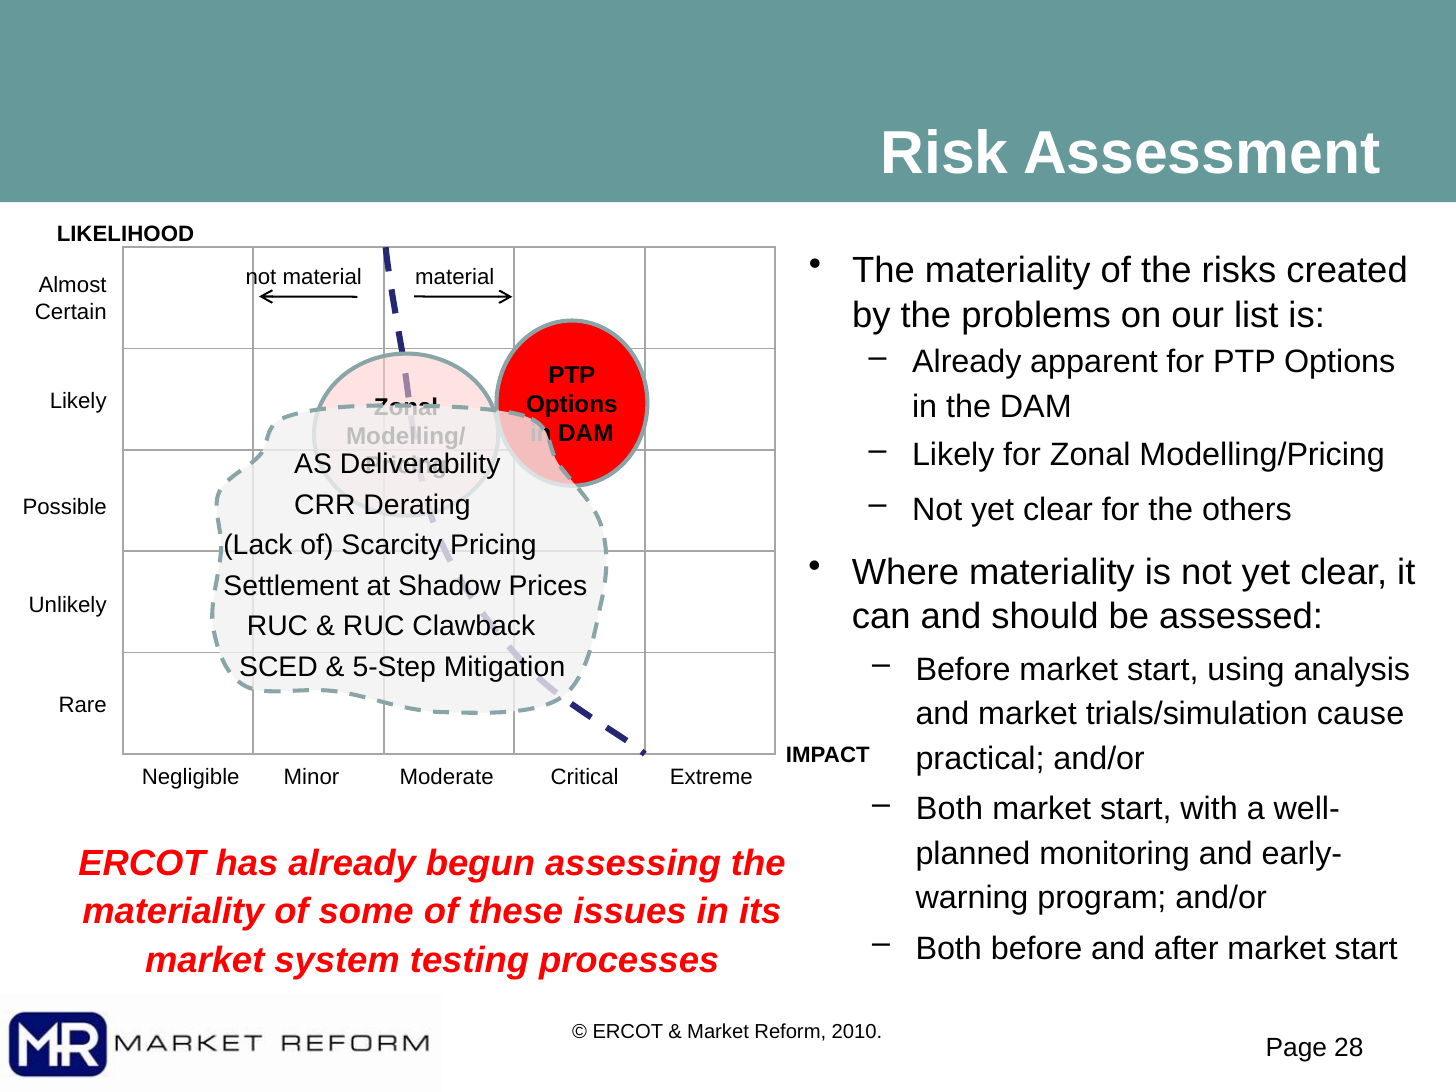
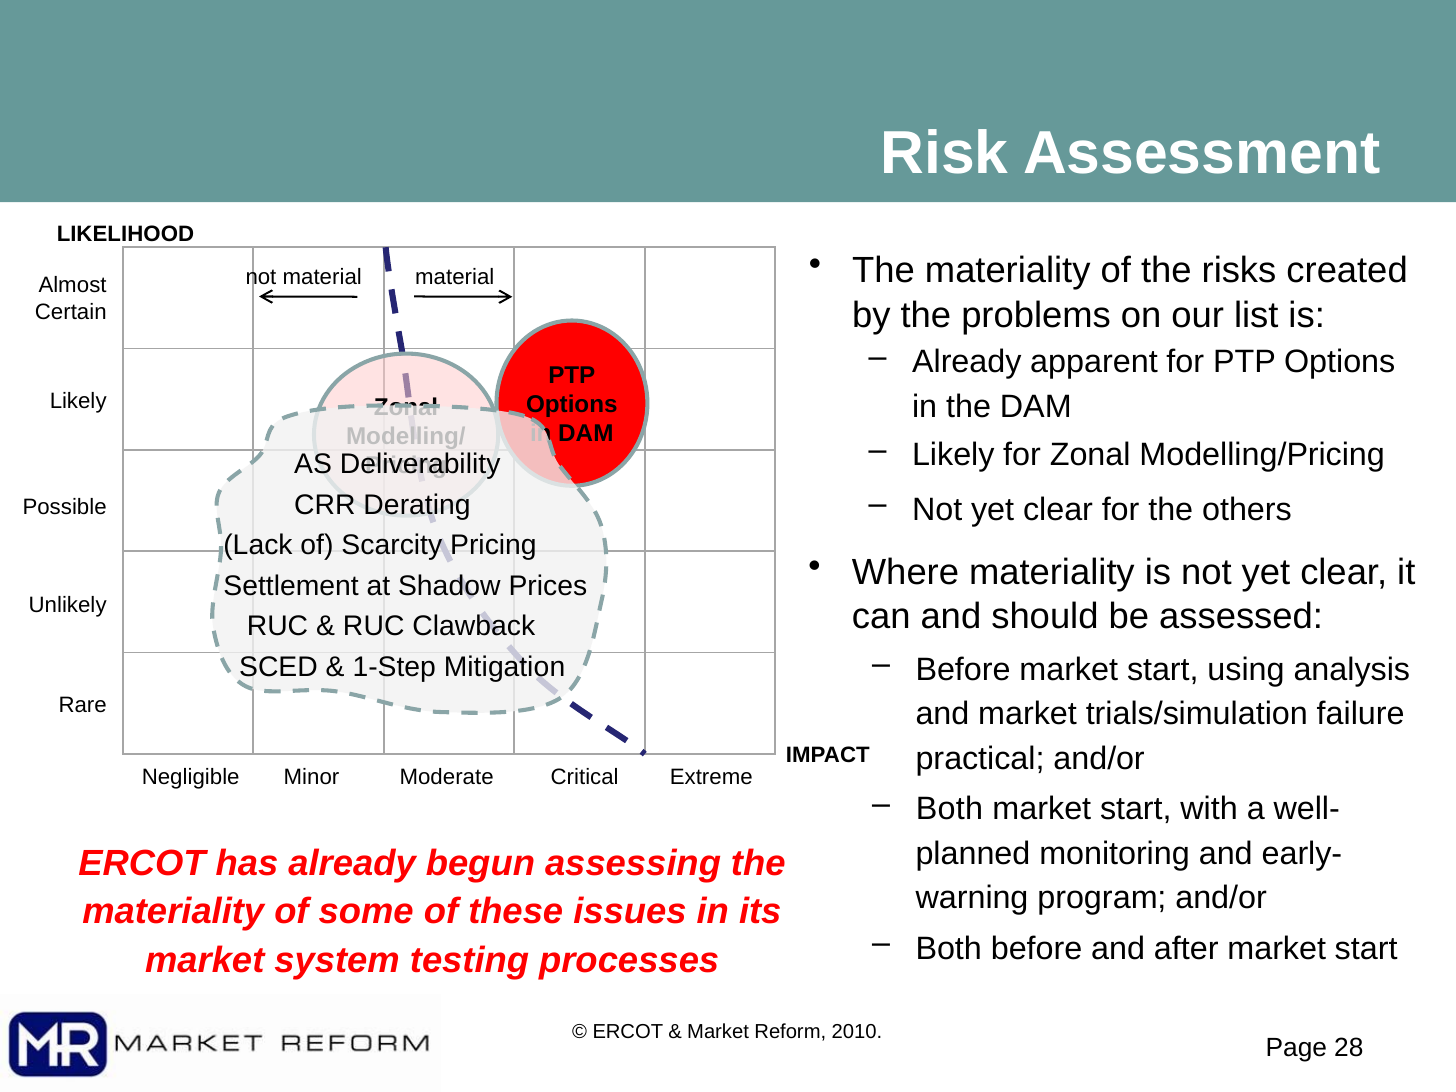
5-Step: 5-Step -> 1-Step (394, 667)
cause: cause -> failure (1361, 714)
